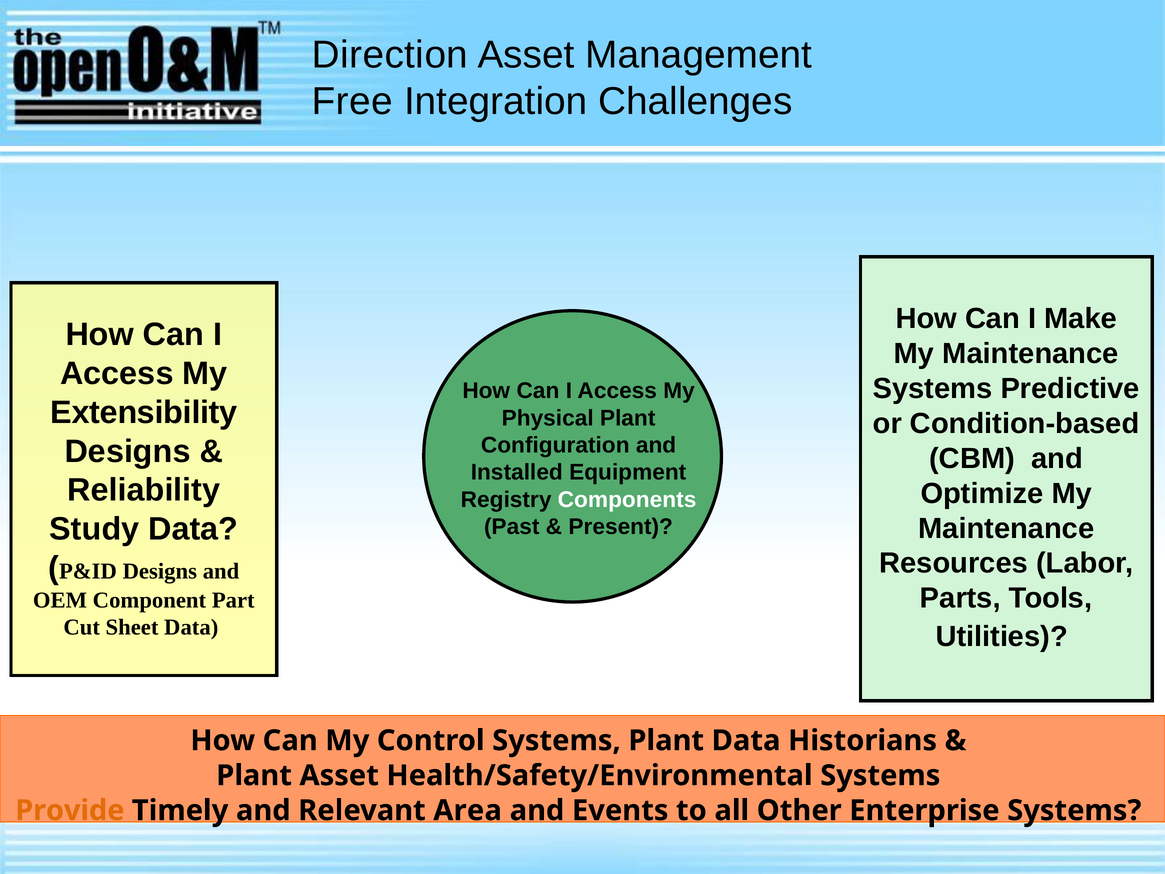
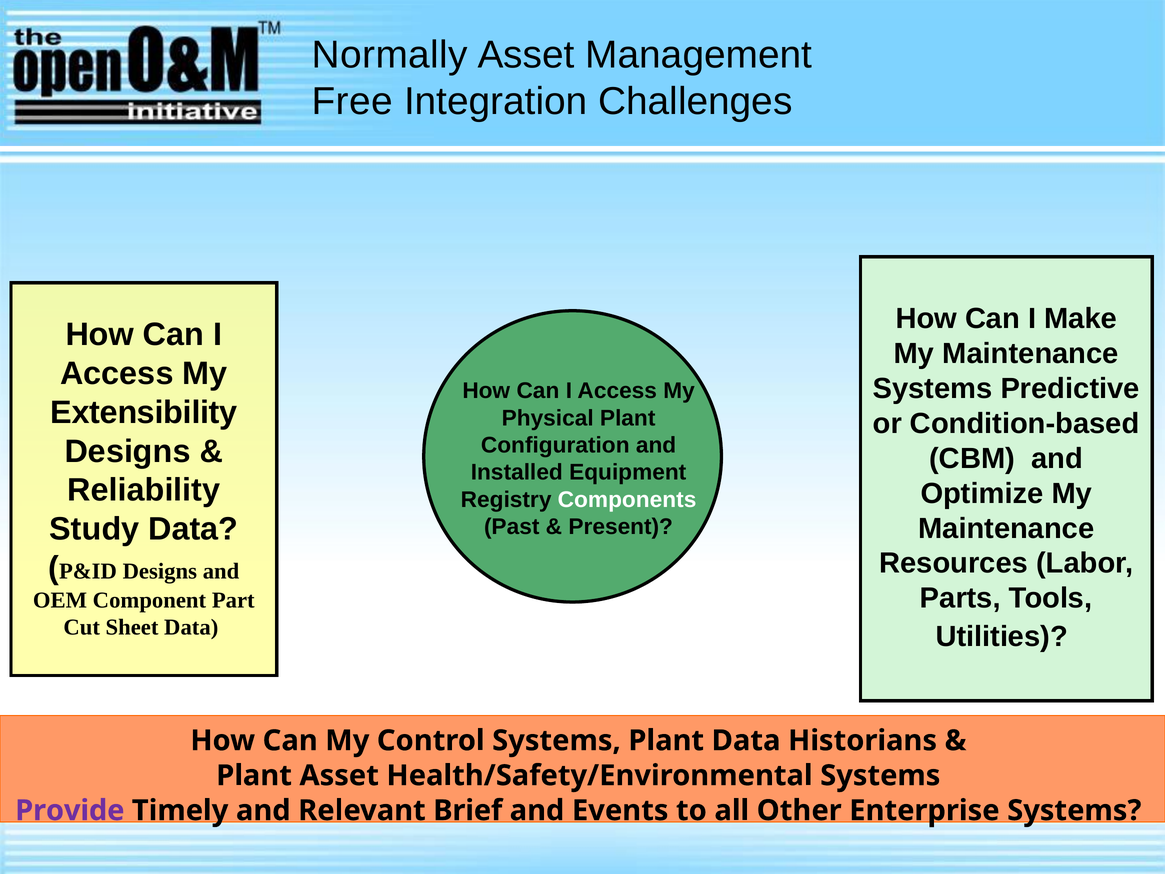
Direction: Direction -> Normally (390, 55)
Provide colour: orange -> purple (70, 810)
Area: Area -> Brief (468, 810)
